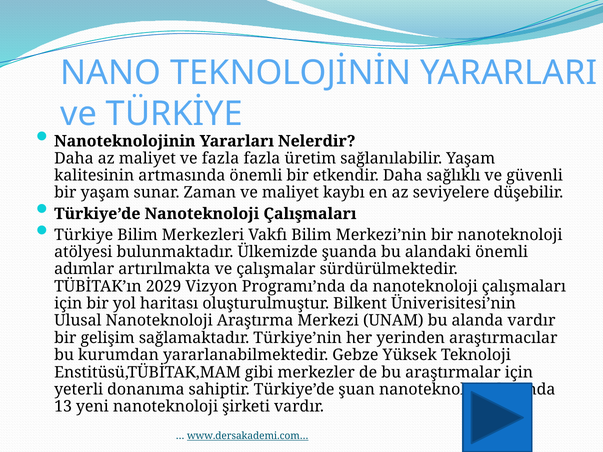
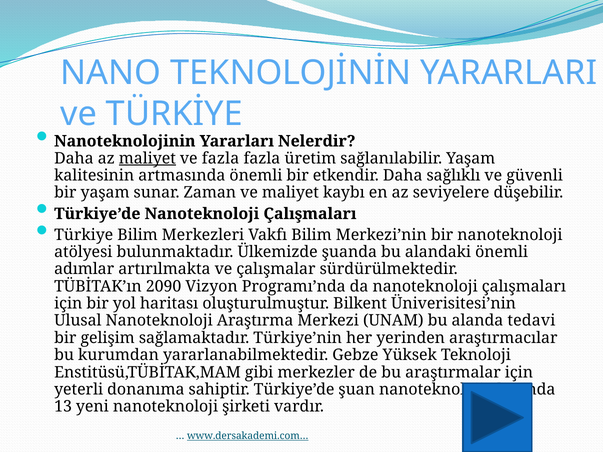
maliyet underline: none -> present (147, 158)
2029: 2029 -> 2090 (164, 287)
alanda vardır: vardır -> tedavi (531, 321)
